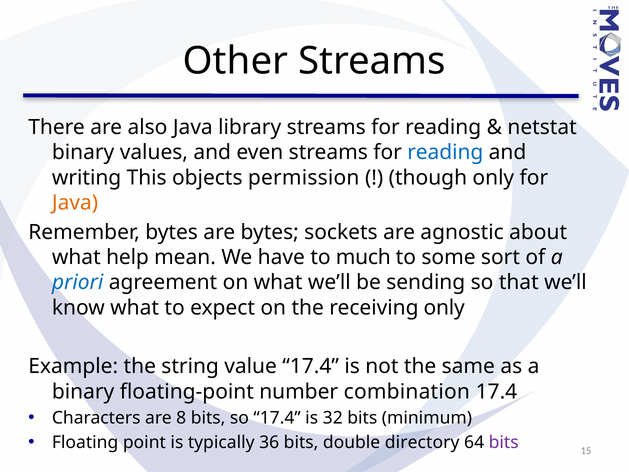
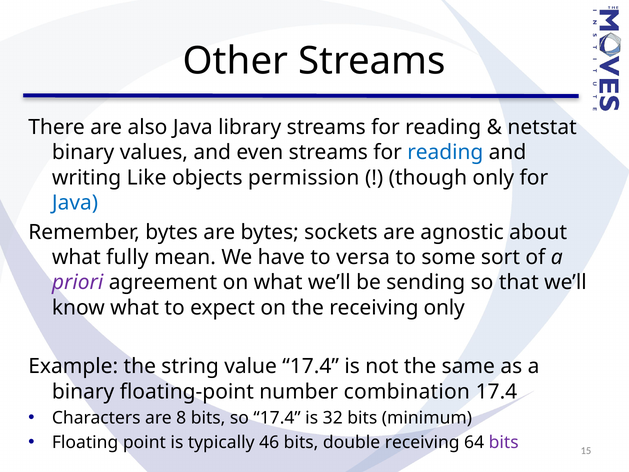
This: This -> Like (147, 178)
Java colour: orange -> blue (75, 203)
help: help -> fully (127, 257)
much: much -> versa (363, 257)
priori colour: blue -> purple (78, 282)
36: 36 -> 46 (269, 442)
double directory: directory -> receiving (422, 442)
